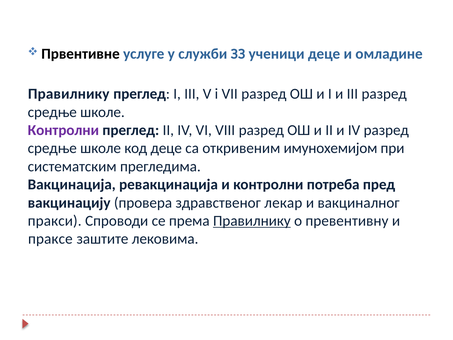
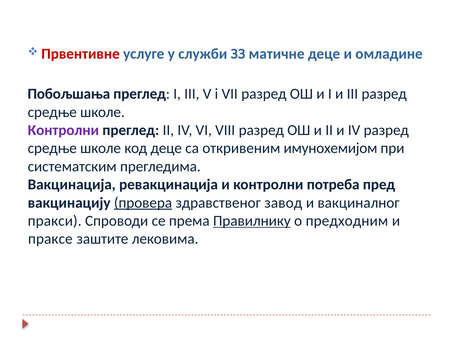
Првентивне colour: black -> red (80, 54)
ученици: ученици -> матичне (277, 54)
Правилнику: Правилнику -> Побољшања (69, 94)
провера underline: none -> present (143, 203)
лекар: лекар -> завод (283, 203)
превентивну: превентивну -> предходним (347, 221)
